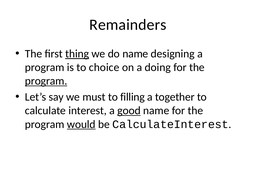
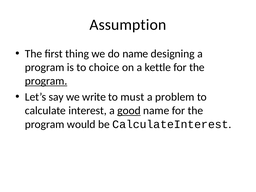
Remainders: Remainders -> Assumption (128, 25)
thing underline: present -> none (77, 54)
doing: doing -> kettle (158, 67)
must: must -> write (94, 97)
filling: filling -> must (132, 97)
together: together -> problem (175, 97)
would underline: present -> none (81, 124)
